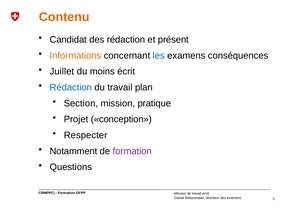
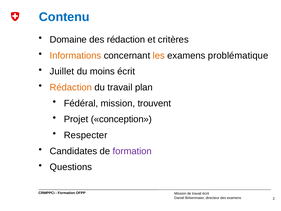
Contenu colour: orange -> blue (64, 17)
Candidat: Candidat -> Domaine (68, 40)
présent: présent -> critères (173, 40)
les colour: blue -> orange (159, 55)
conséquences: conséquences -> problématique (238, 55)
Rédaction colour: blue -> orange (71, 87)
Section: Section -> Fédéral (81, 103)
pratique: pratique -> trouvent (154, 103)
Notamment: Notamment -> Candidates (73, 151)
